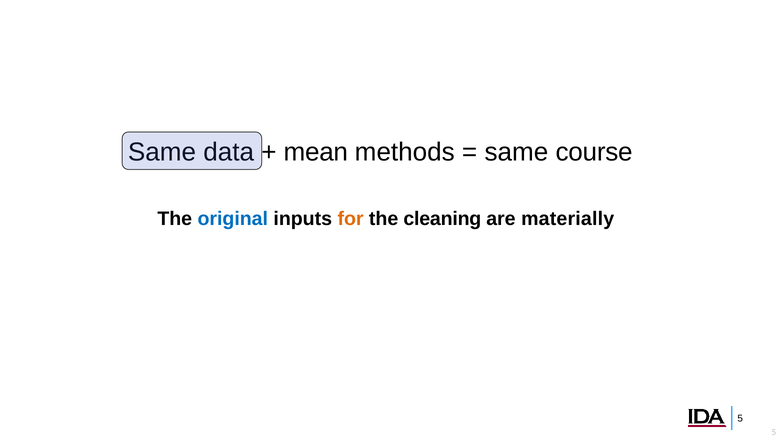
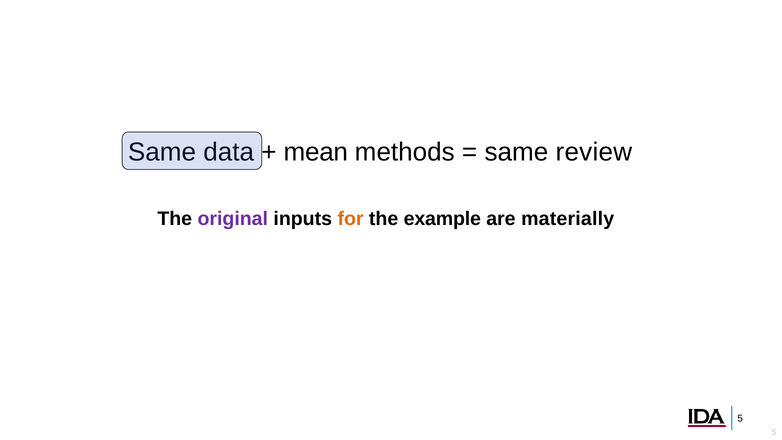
course: course -> review (594, 152)
original colour: blue -> purple (233, 219)
cleaning: cleaning -> example (442, 219)
